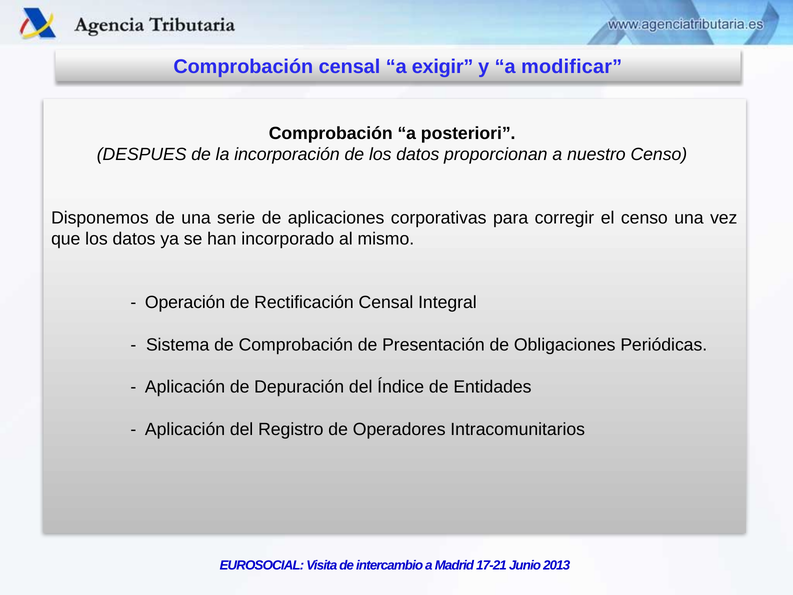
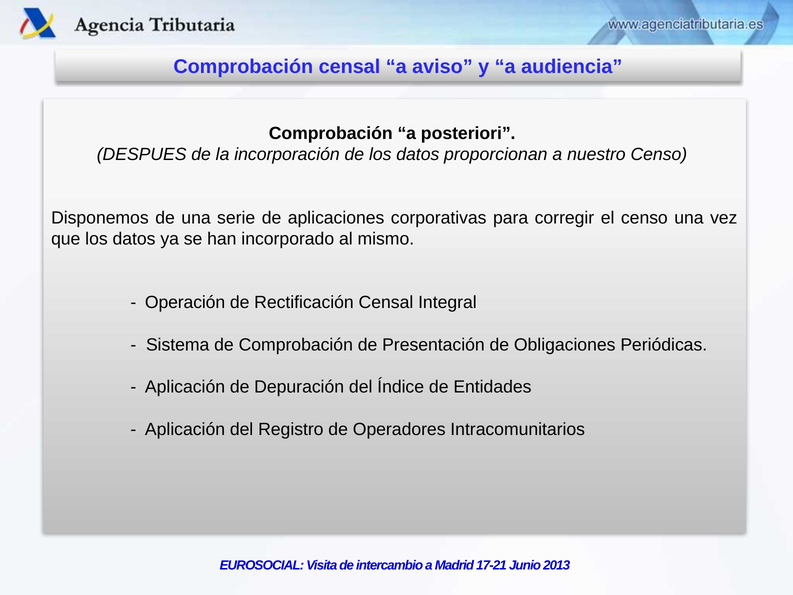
exigir: exigir -> aviso (442, 67)
modificar: modificar -> audiencia (572, 67)
